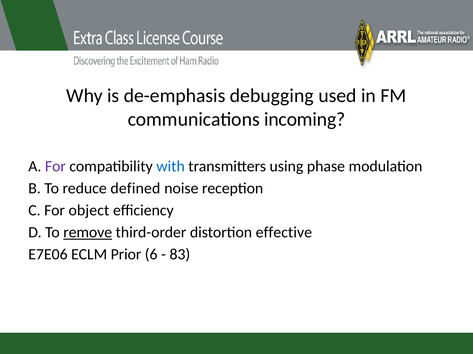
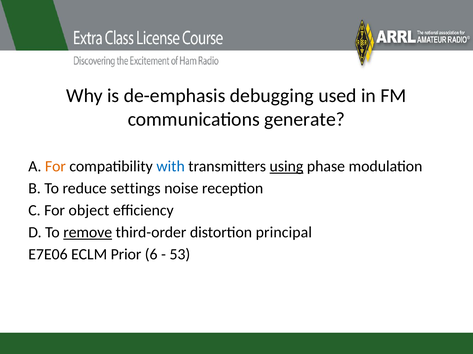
incoming: incoming -> generate (305, 120)
For colour: purple -> orange (55, 167)
using underline: none -> present (286, 167)
defined: defined -> settings (135, 189)
effective: effective -> principal (284, 233)
83: 83 -> 53 (180, 255)
